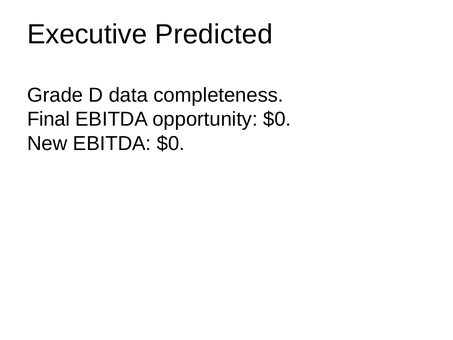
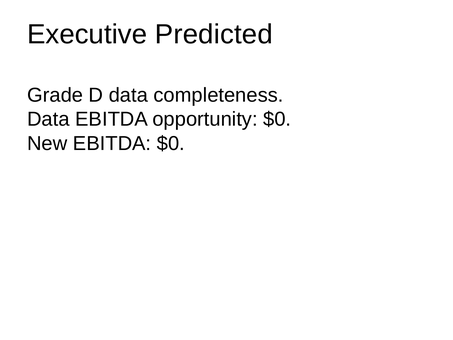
Final: Final -> Data (48, 119)
